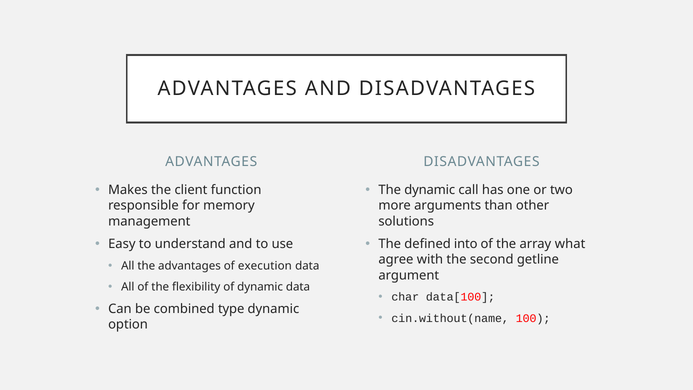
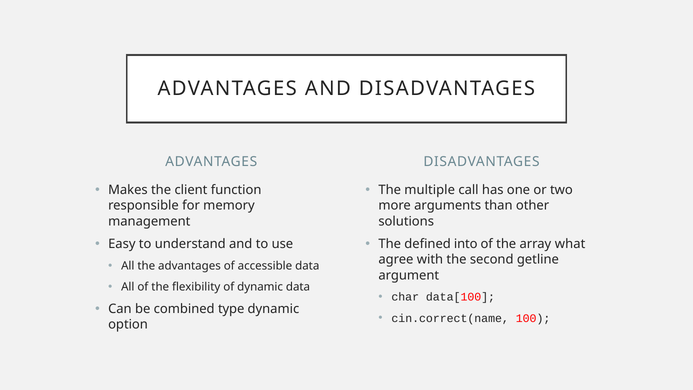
The dynamic: dynamic -> multiple (430, 190)
execution: execution -> accessible (265, 266)
cin.without(name: cin.without(name -> cin.correct(name (450, 318)
